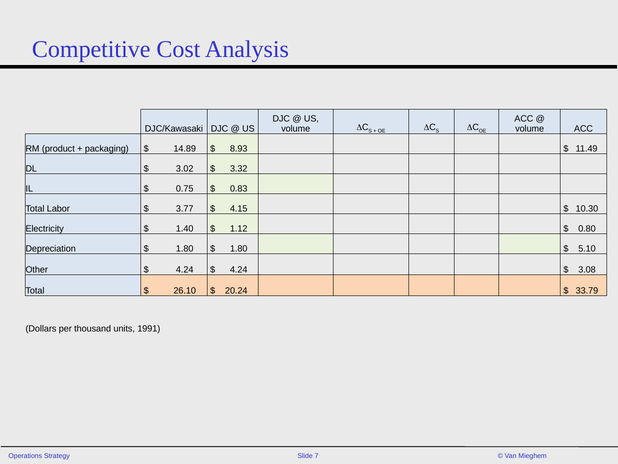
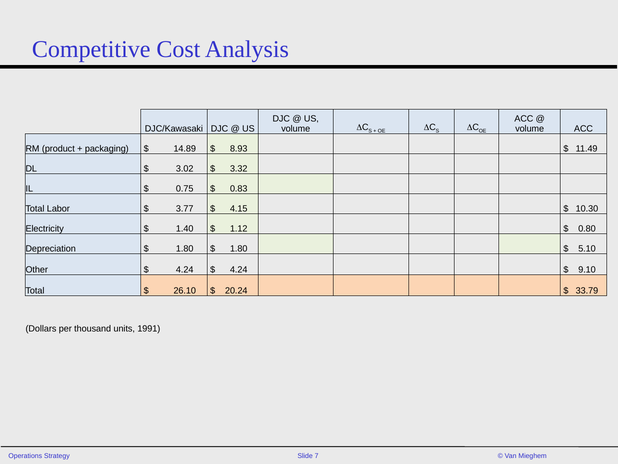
3.08: 3.08 -> 9.10 (587, 270)
